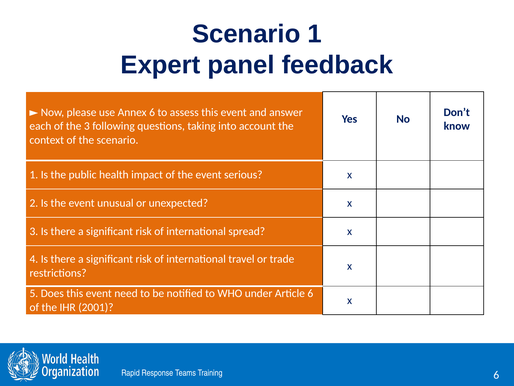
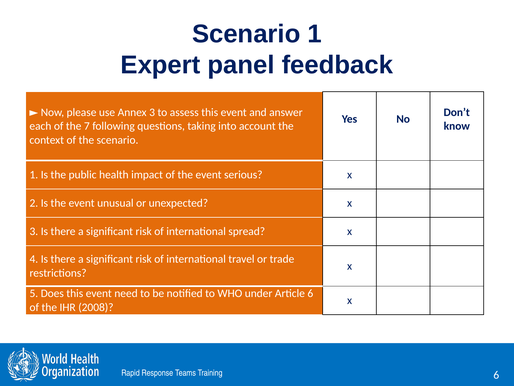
Annex 6: 6 -> 3 (152, 112)
the 3: 3 -> 7 (87, 126)
2001: 2001 -> 2008 (96, 307)
